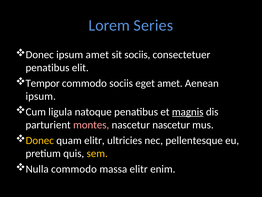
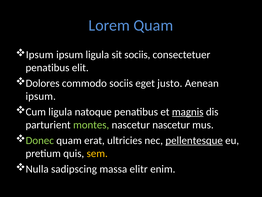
Lorem Series: Series -> Quam (153, 25)
Donec: Donec -> Ipsum (40, 54)
ipsum amet: amet -> ligula (97, 54)
Tempor: Tempor -> Dolores (43, 83)
eget amet: amet -> justo (170, 83)
montes colour: pink -> light green (91, 125)
Donec colour: yellow -> light green (40, 140)
quam elitr: elitr -> erat (94, 140)
pellentesque underline: none -> present (194, 140)
Nulla commodo: commodo -> sadipscing (74, 169)
